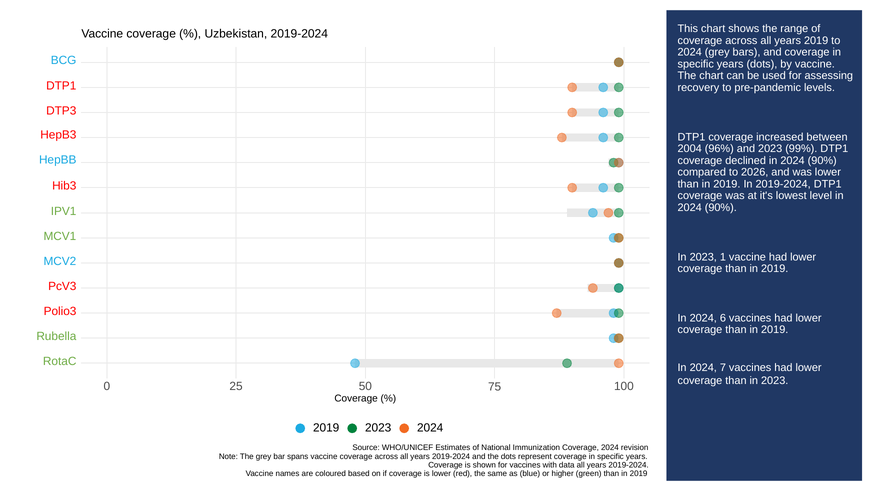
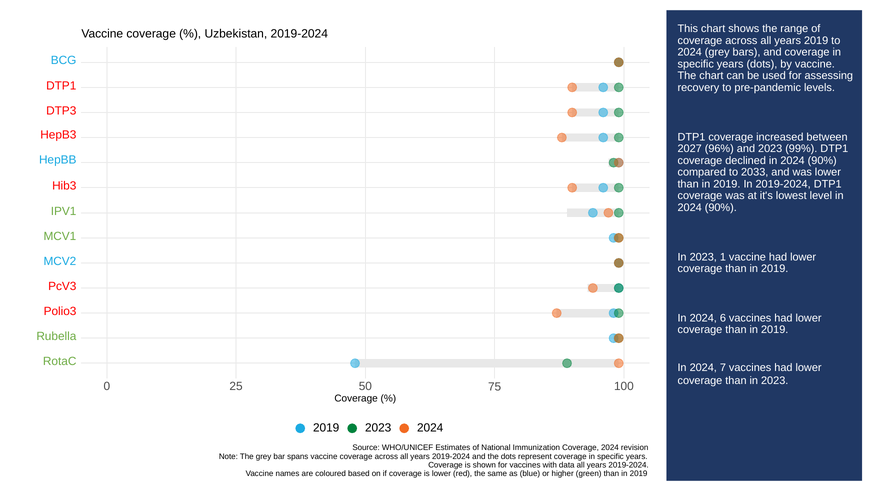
2004: 2004 -> 2027 (690, 149)
2026: 2026 -> 2033 (755, 172)
